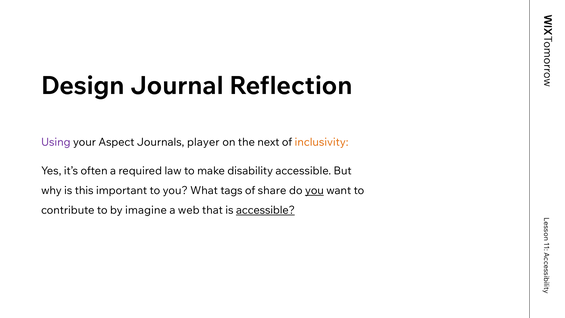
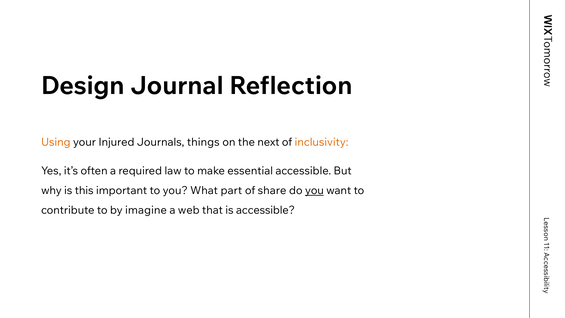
Using colour: purple -> orange (56, 142)
Aspect: Aspect -> Injured (116, 142)
player: player -> things (203, 142)
disability: disability -> essential (250, 171)
tags: tags -> part (231, 190)
accessible underline: present -> none (265, 210)
